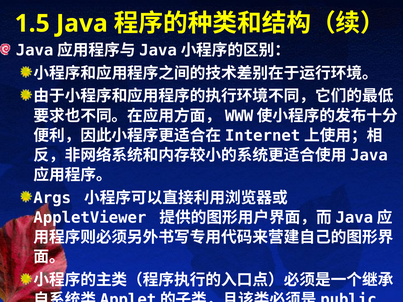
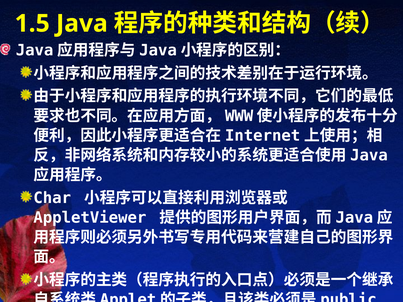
Args: Args -> Char (52, 198)
